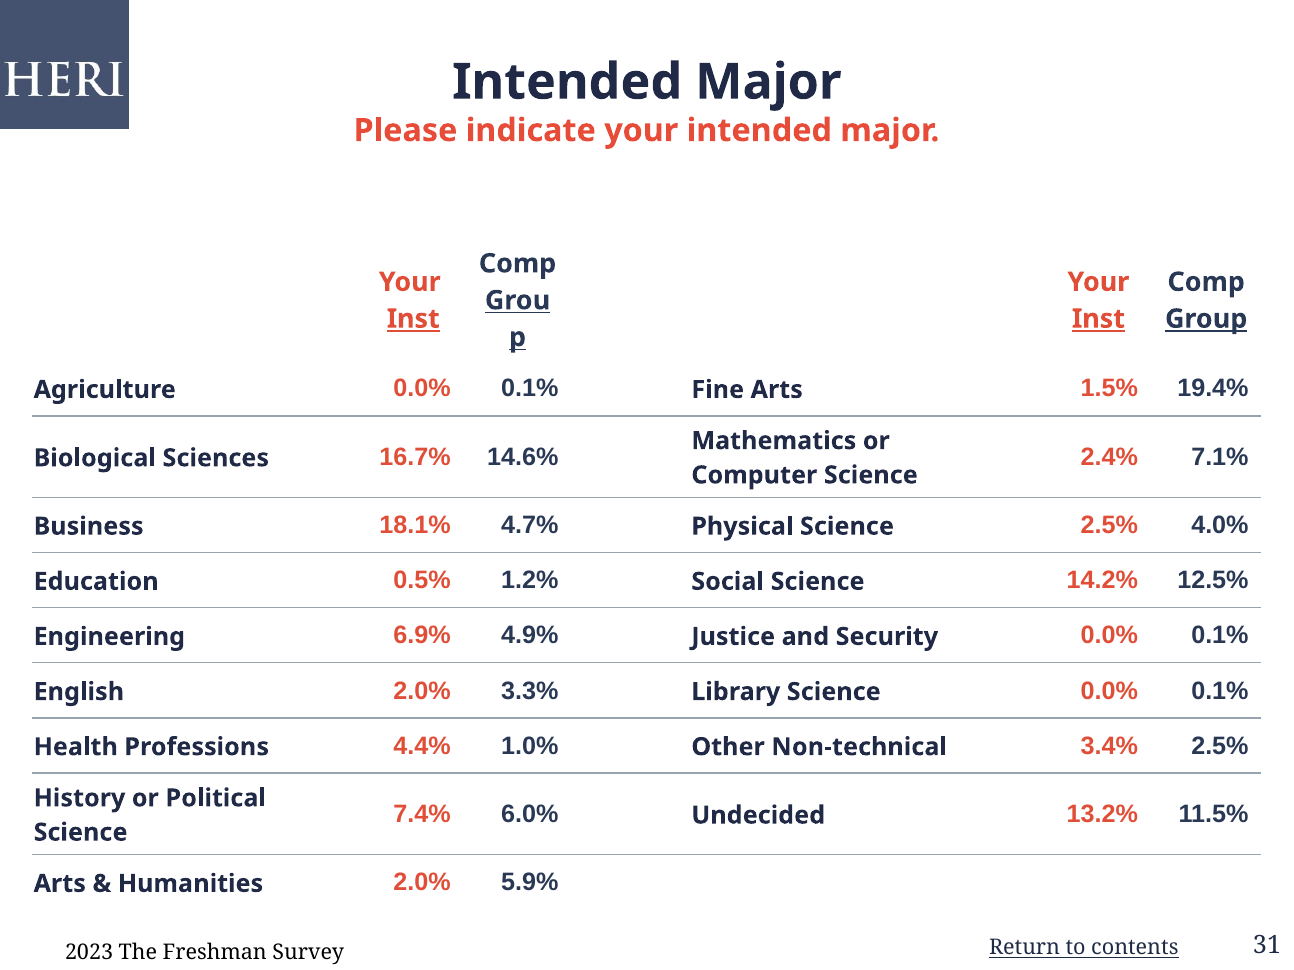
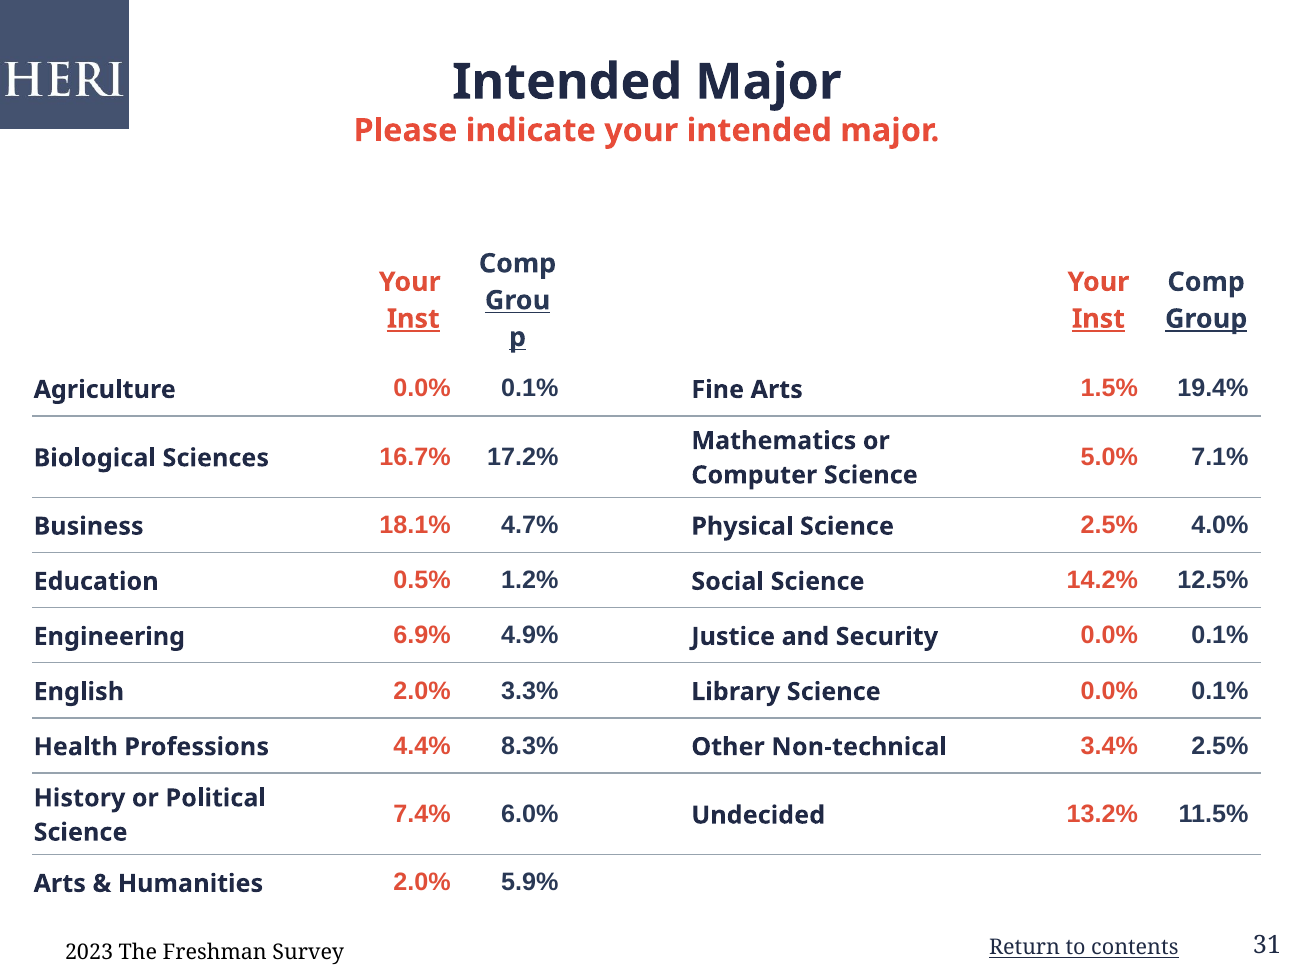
2.4%: 2.4% -> 5.0% (1109, 457)
14.6%: 14.6% -> 17.2% (523, 457)
1.0%: 1.0% -> 8.3% (530, 746)
